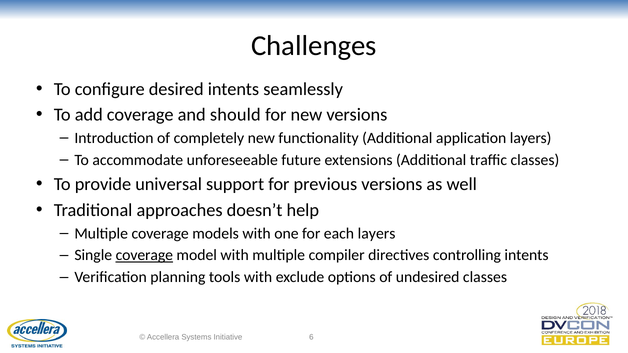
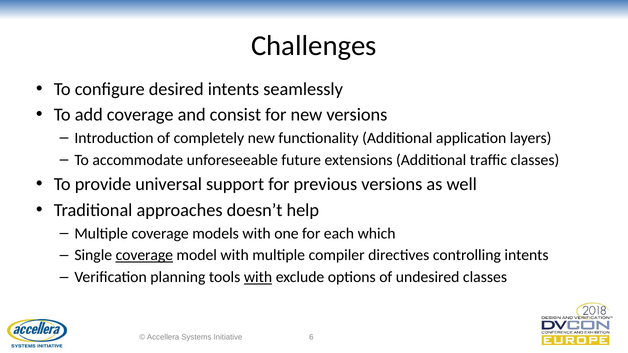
should: should -> consist (235, 115)
each layers: layers -> which (377, 234)
with underline: none -> present (258, 277)
